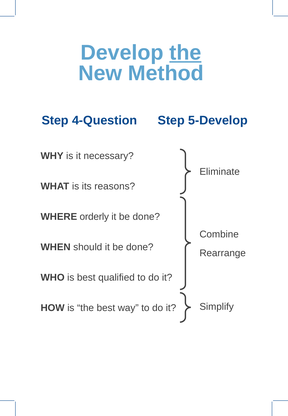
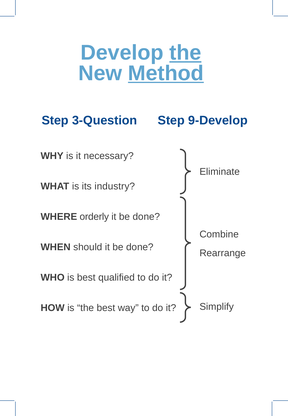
Method underline: none -> present (166, 73)
4-Question: 4-Question -> 3-Question (105, 120)
5-Develop: 5-Develop -> 9-Develop (218, 120)
reasons: reasons -> industry (115, 186)
